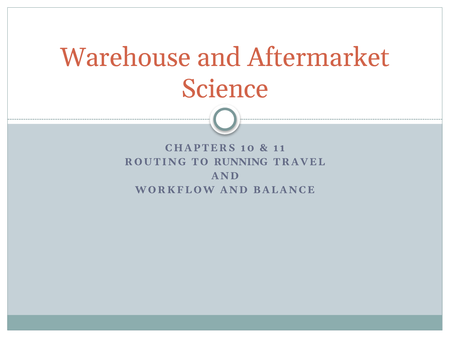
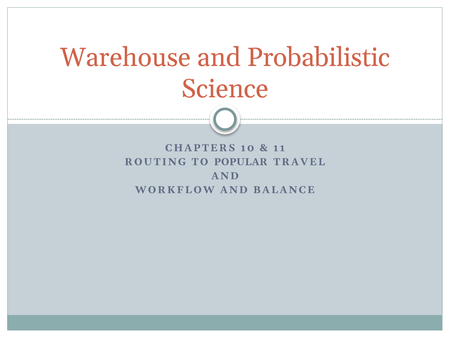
Aftermarket: Aftermarket -> Probabilistic (319, 57)
RUNNING: RUNNING -> POPULAR (241, 162)
